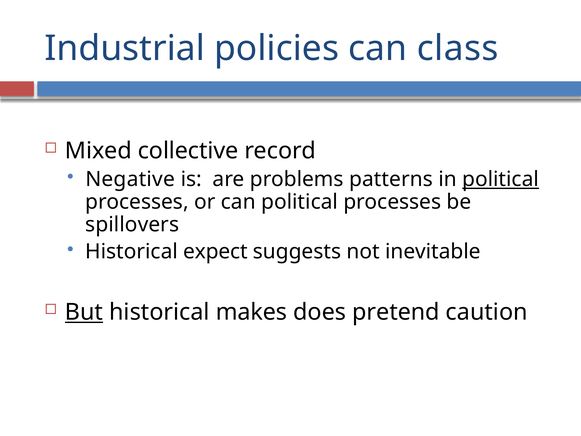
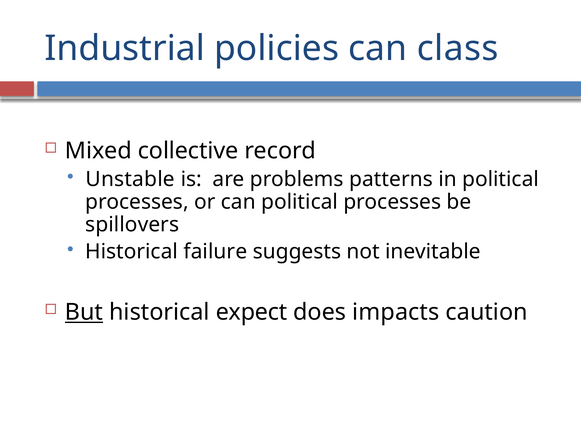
Negative: Negative -> Unstable (130, 179)
political underline: present -> none (501, 179)
expect: expect -> failure (215, 252)
makes: makes -> expect (252, 312)
pretend: pretend -> impacts (396, 312)
